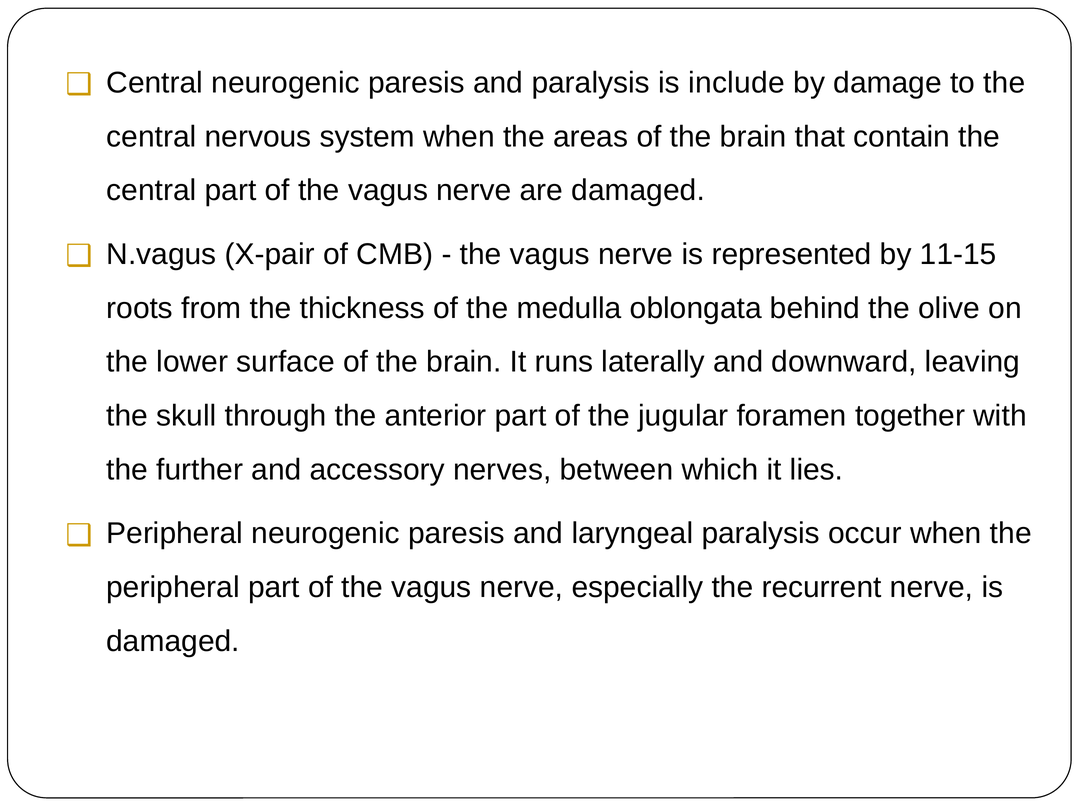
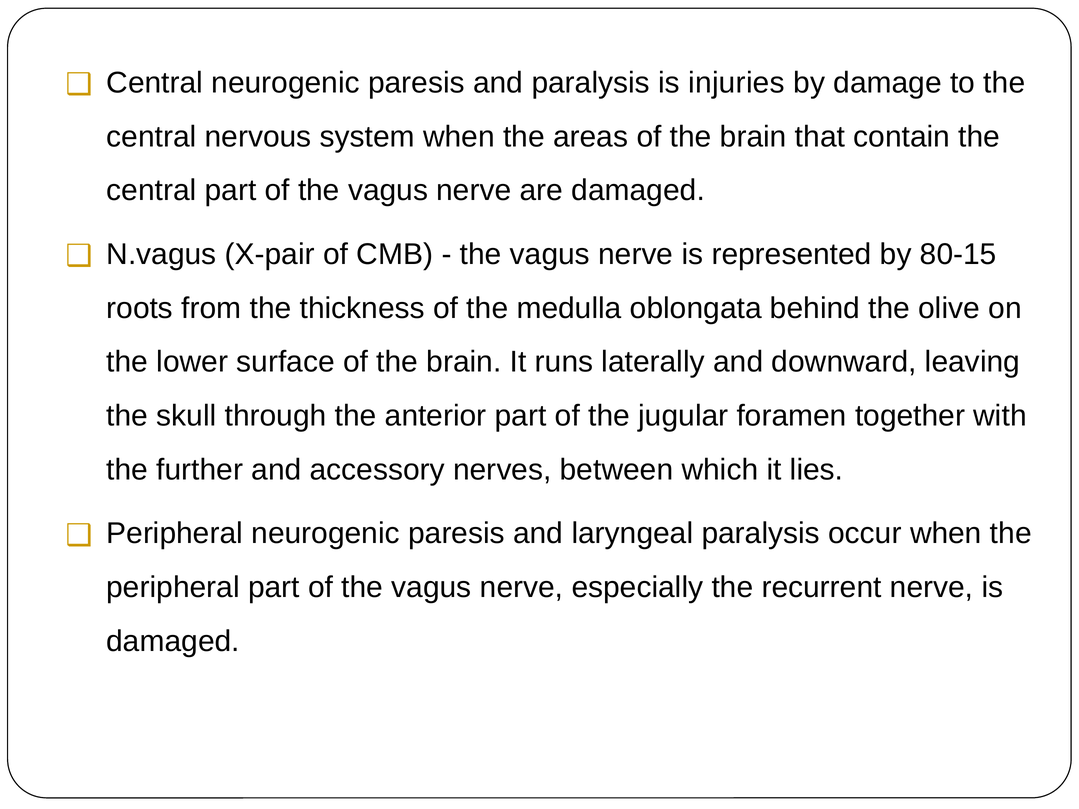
include: include -> injuries (737, 83)
11-15: 11-15 -> 80-15 (958, 254)
